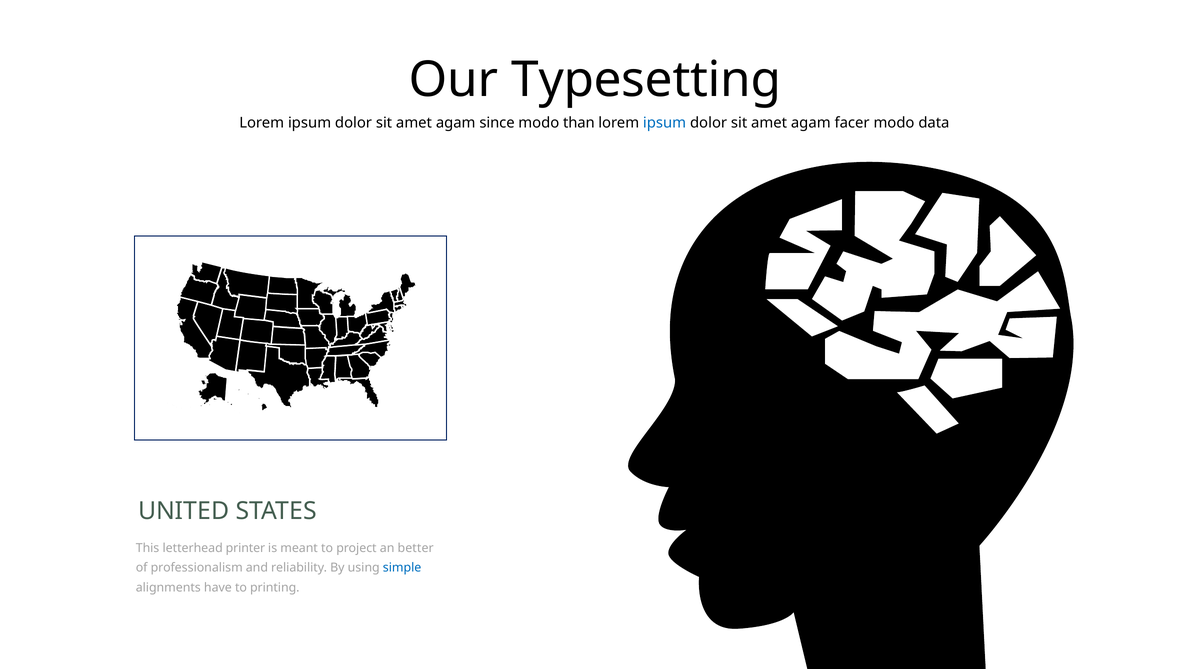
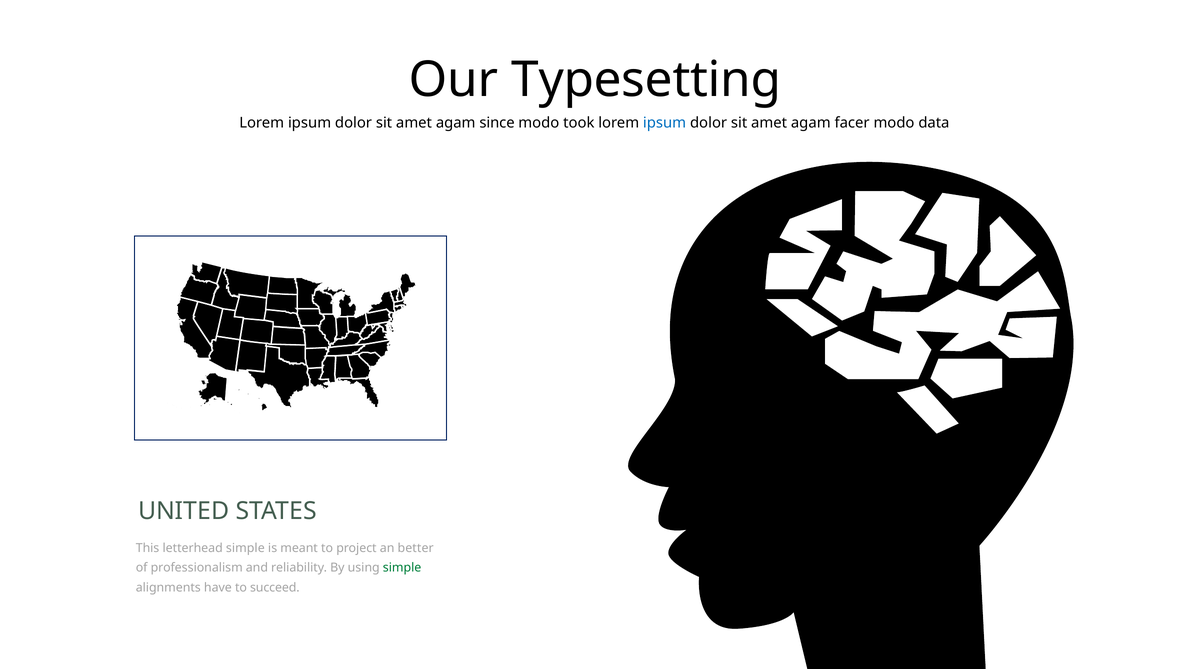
than: than -> took (579, 123)
letterhead printer: printer -> simple (245, 548)
simple colour: blue -> green (402, 568)
printing: printing -> succeed (275, 588)
